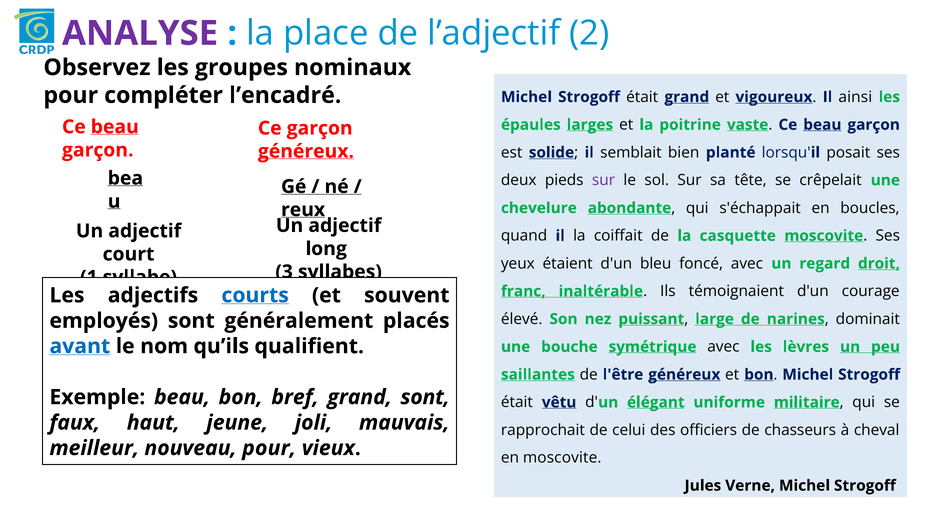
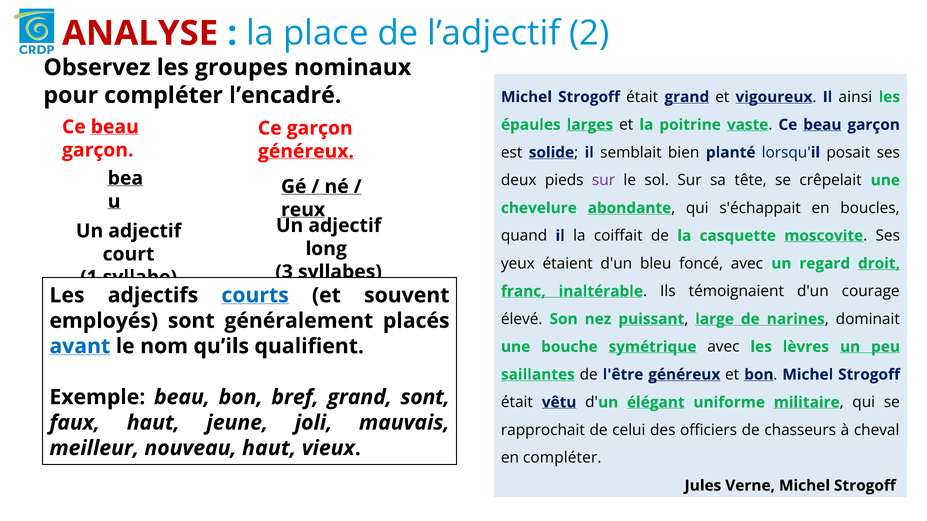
ANALYSE colour: purple -> red (140, 33)
nouveau pour: pour -> haut (269, 448)
en moscovite: moscovite -> compléter (562, 458)
